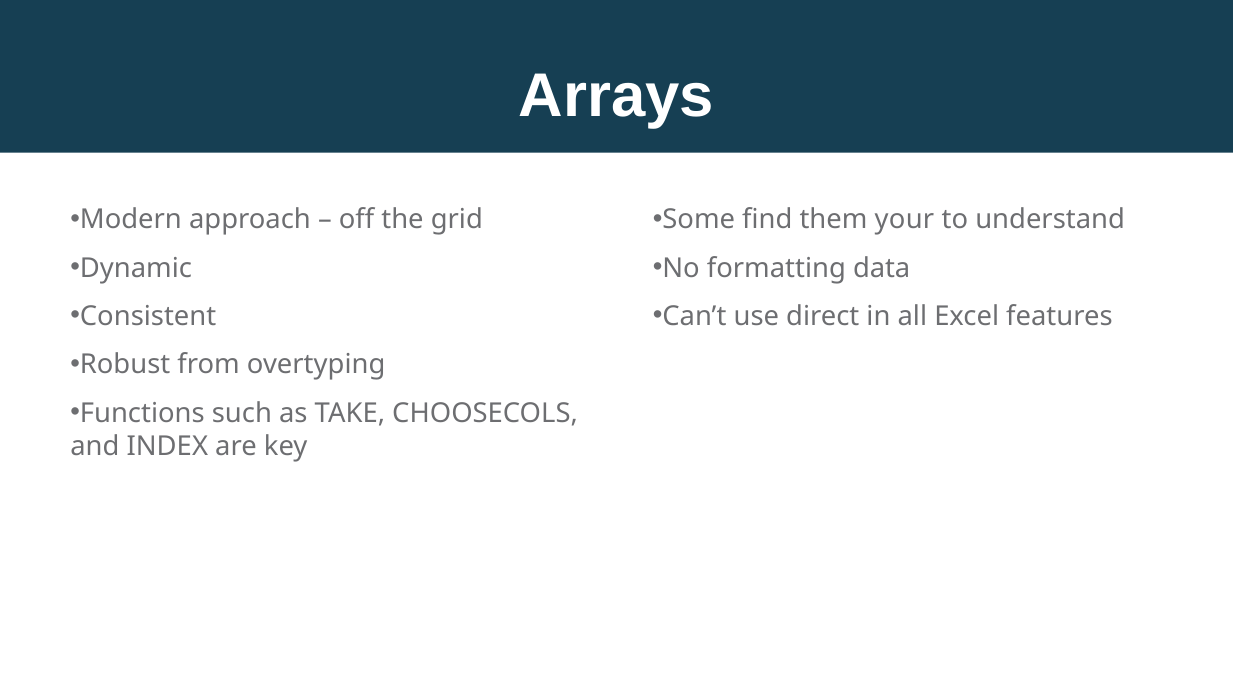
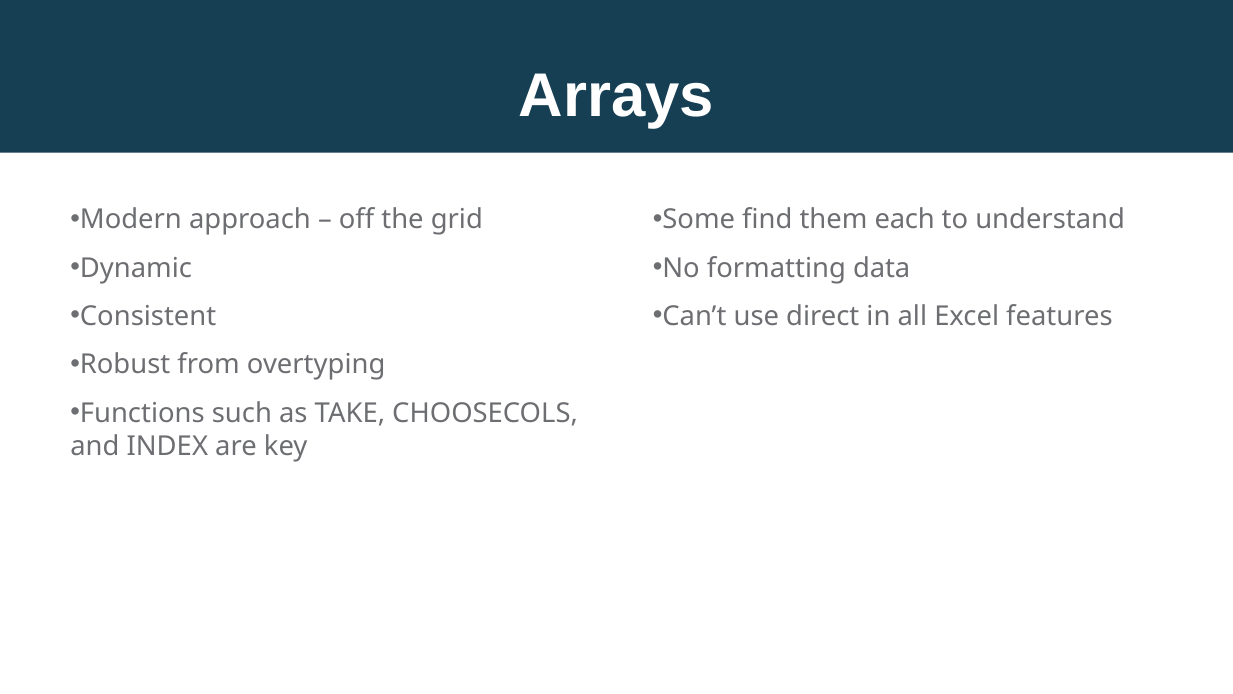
your: your -> each (905, 220)
